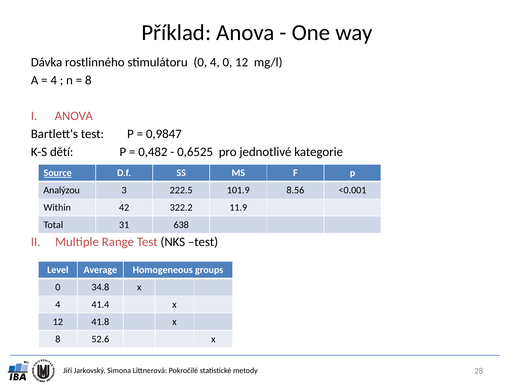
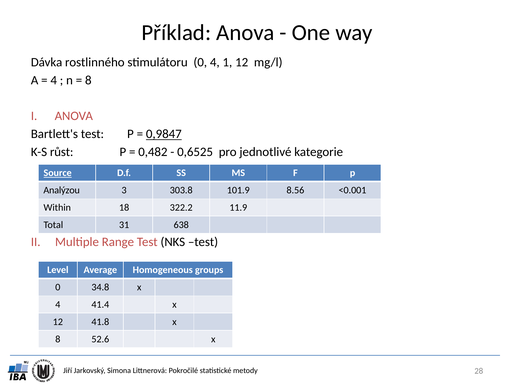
4 0: 0 -> 1 (227, 62)
0,9847 underline: none -> present (164, 134)
dětí: dětí -> růst (62, 152)
222.5: 222.5 -> 303.8 (181, 191)
42: 42 -> 18 (124, 208)
